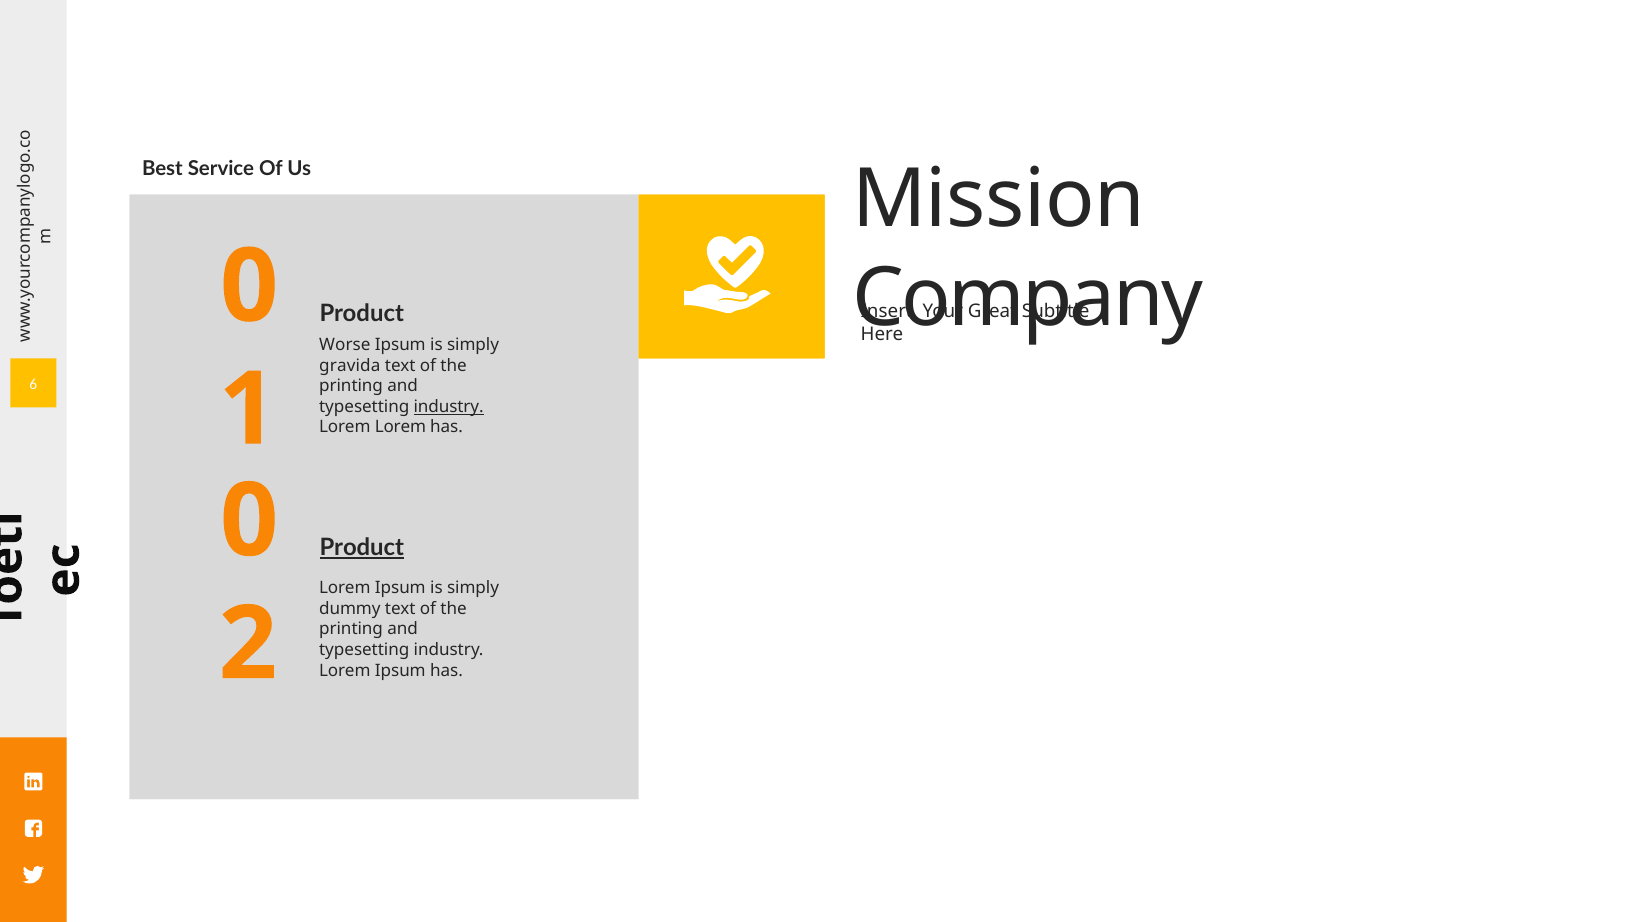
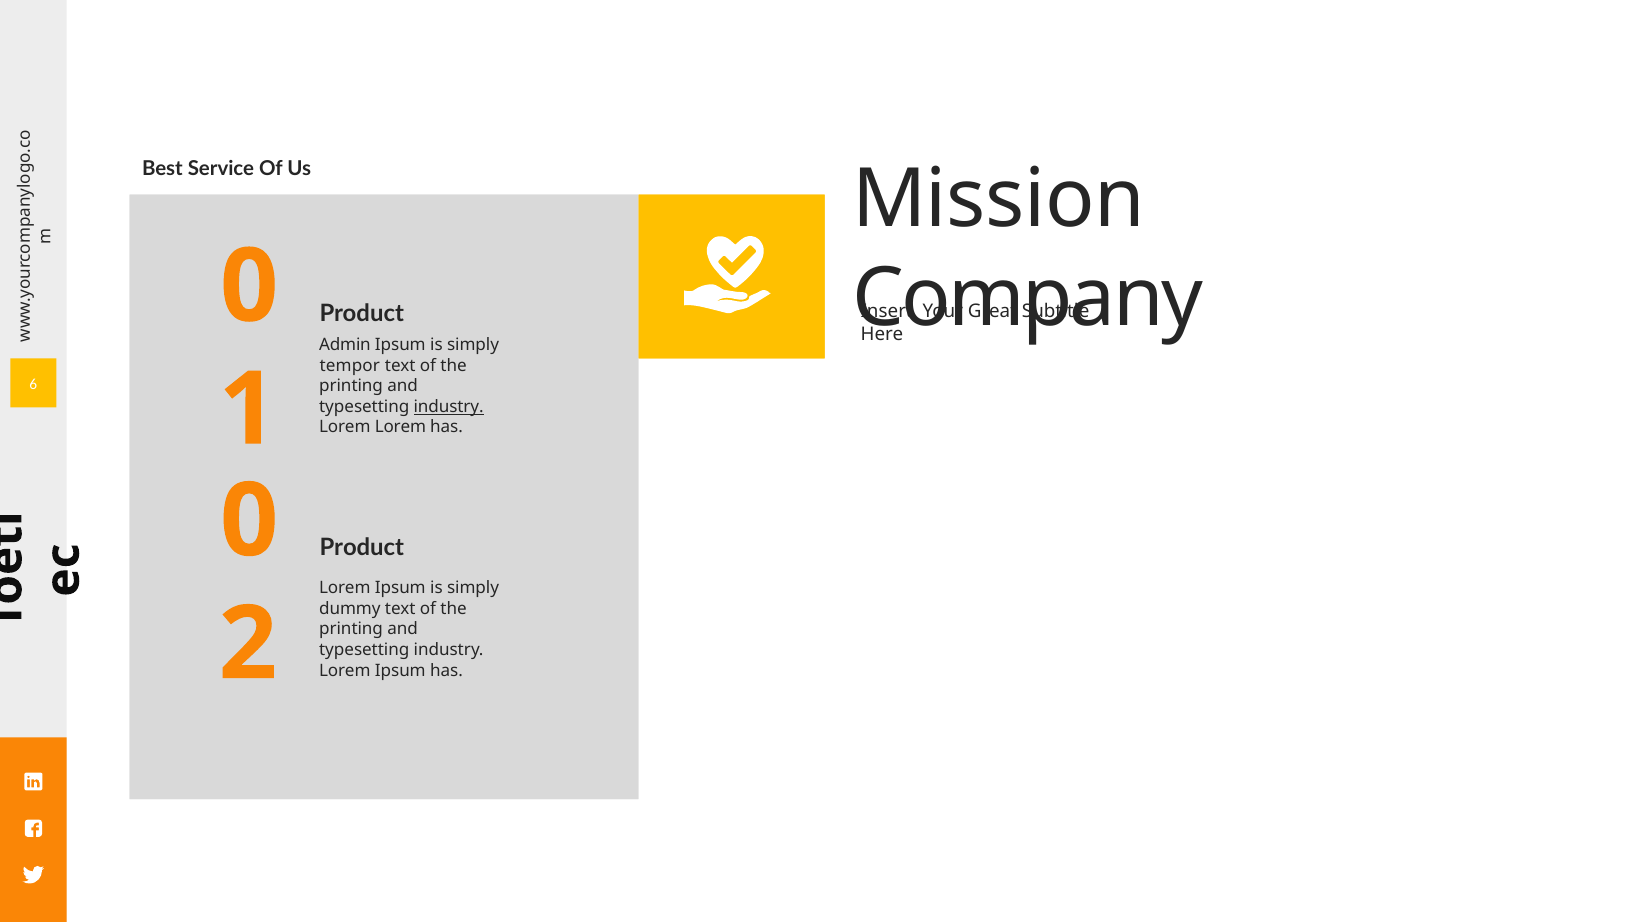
Worse: Worse -> Admin (345, 345)
gravida: gravida -> tempor (350, 366)
Product underline: present -> none (362, 548)
